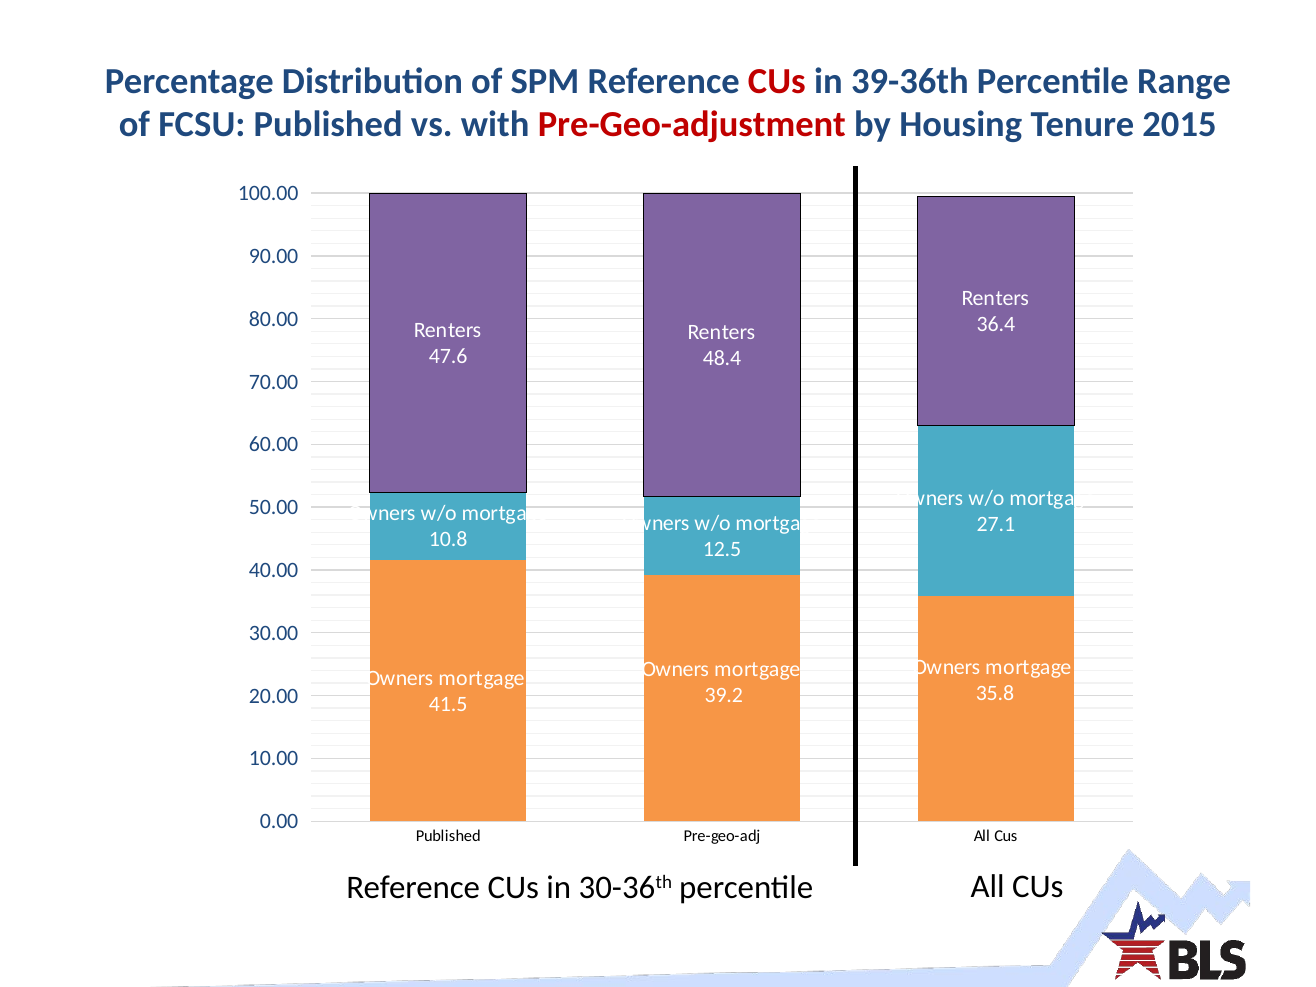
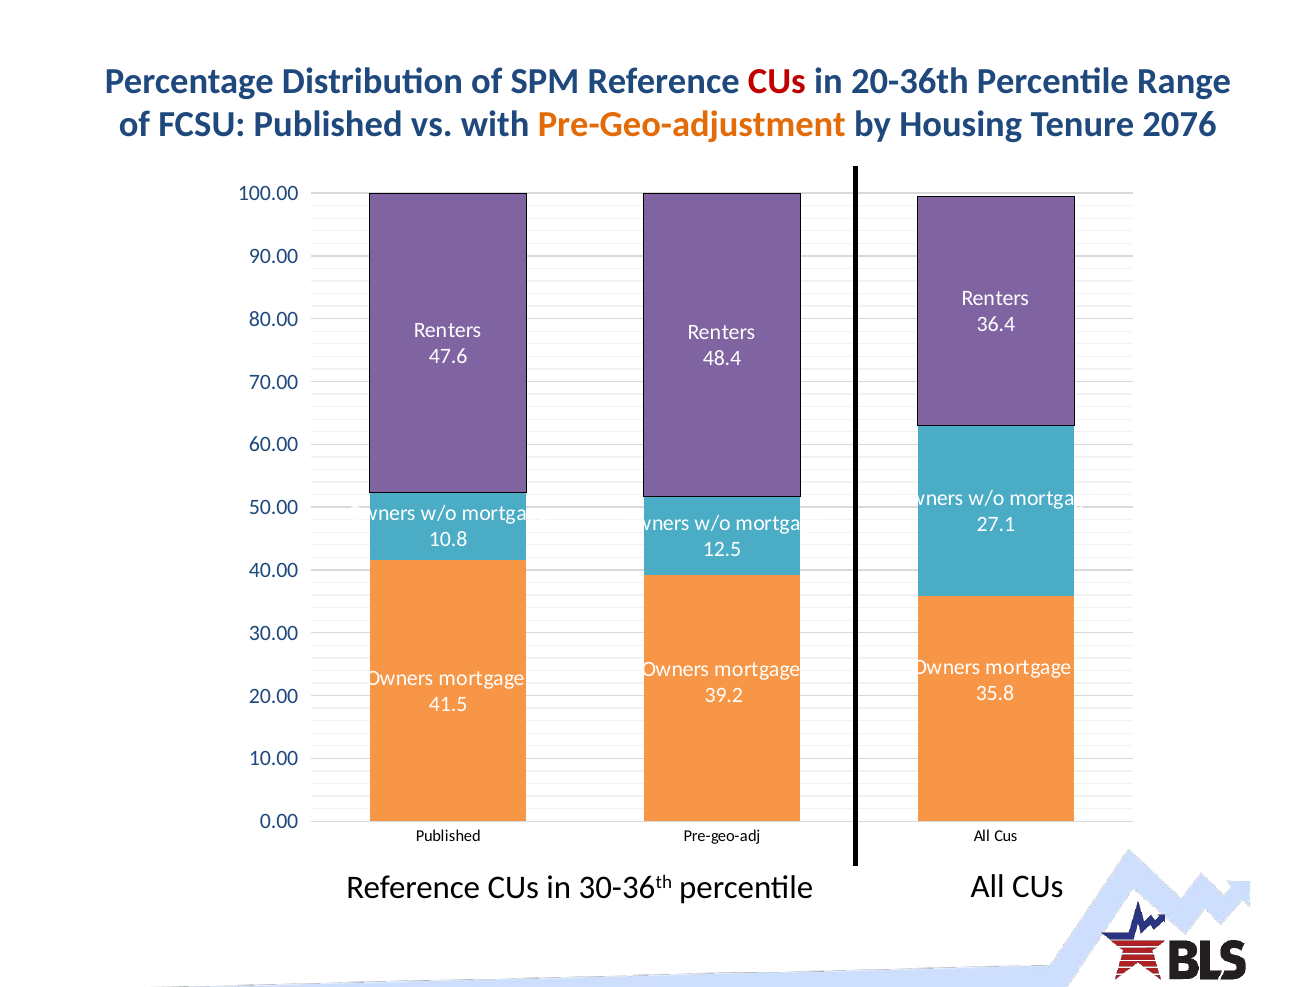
39-36th: 39-36th -> 20-36th (910, 81)
Pre-Geo-adjustment colour: red -> orange (692, 125)
2015: 2015 -> 2076 (1180, 125)
